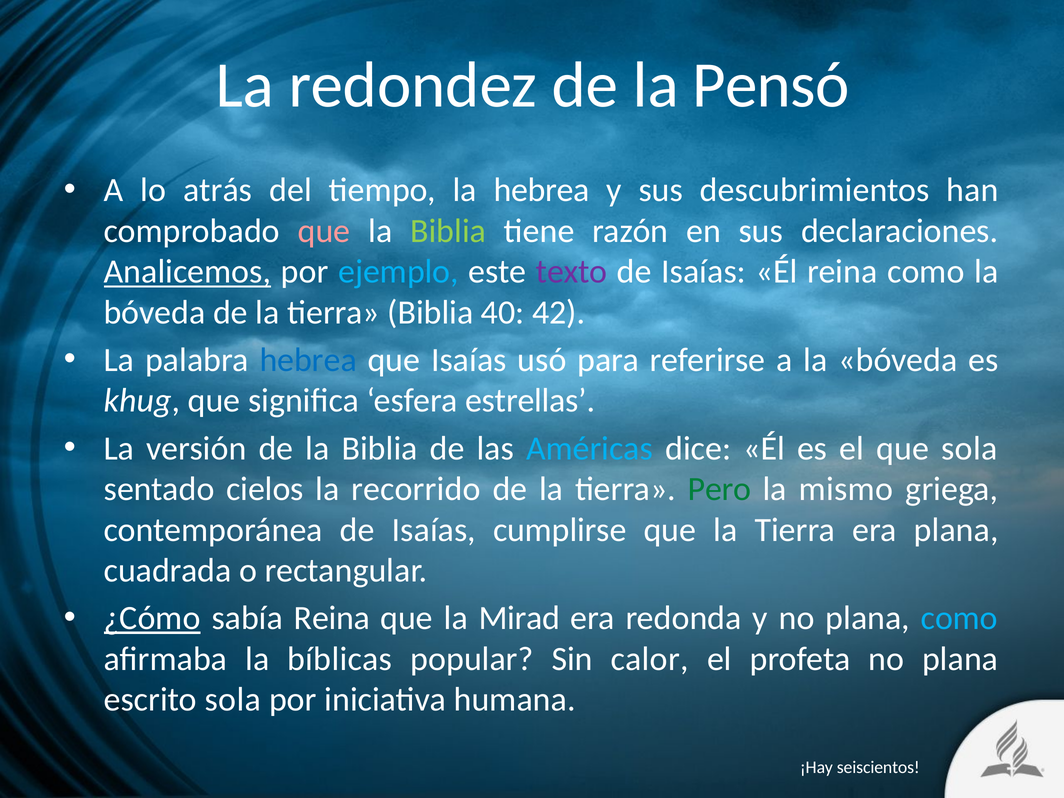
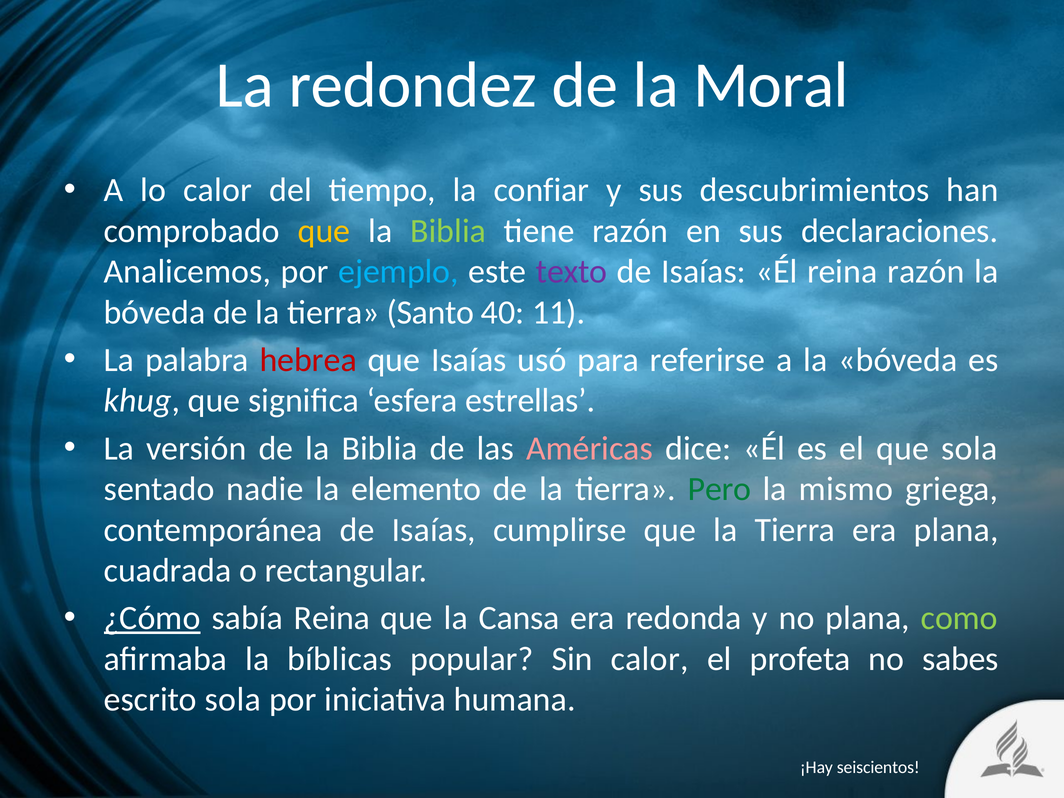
Pensó: Pensó -> Moral (771, 85)
lo atrás: atrás -> calor (218, 190)
la hebrea: hebrea -> confiar (541, 190)
que colour: pink -> yellow (324, 231)
Analicemos underline: present -> none (187, 272)
reina como: como -> razón (926, 272)
tierra Biblia: Biblia -> Santo (431, 312)
42: 42 -> 11 (559, 312)
hebrea colour: blue -> red (308, 360)
Américas colour: light blue -> pink (590, 448)
cielos: cielos -> nadie (265, 489)
recorrido: recorrido -> elemento (416, 489)
Mirad: Mirad -> Cansa (519, 618)
como colour: light blue -> light green (959, 618)
profeta no plana: plana -> sabes (960, 659)
